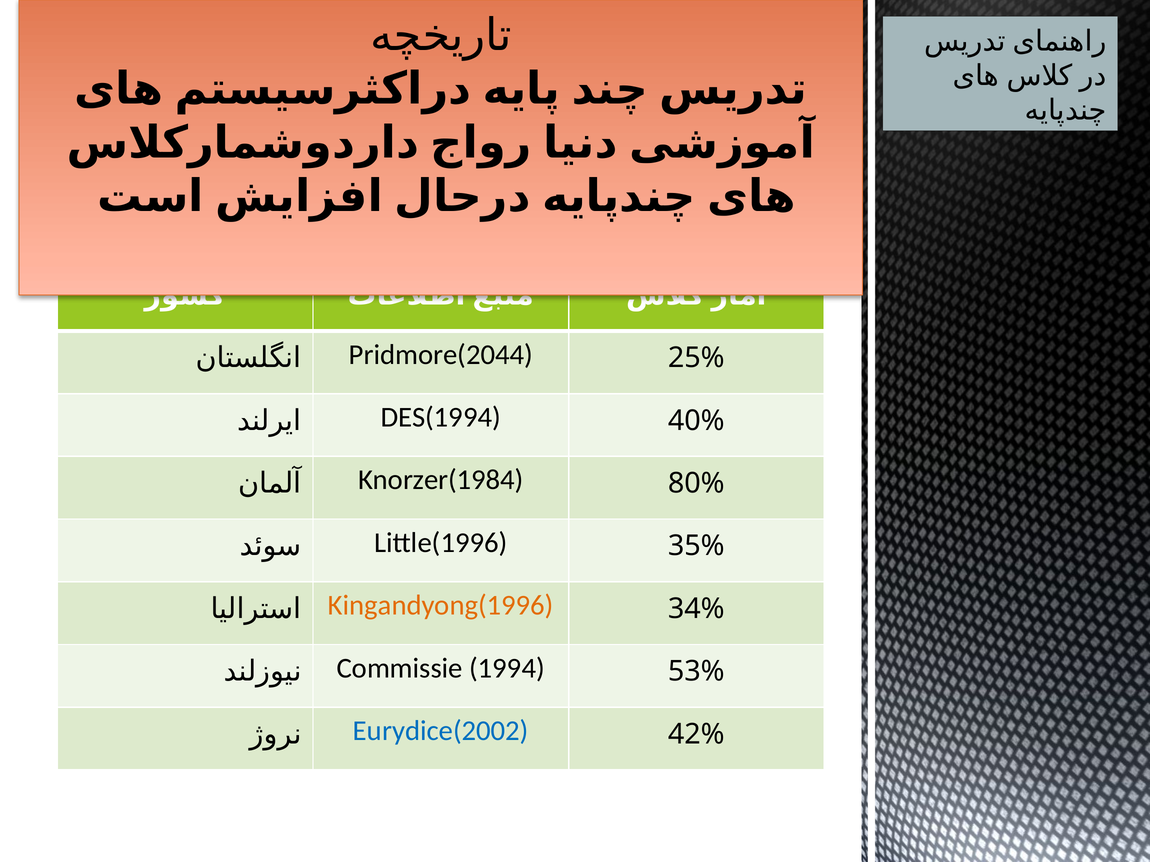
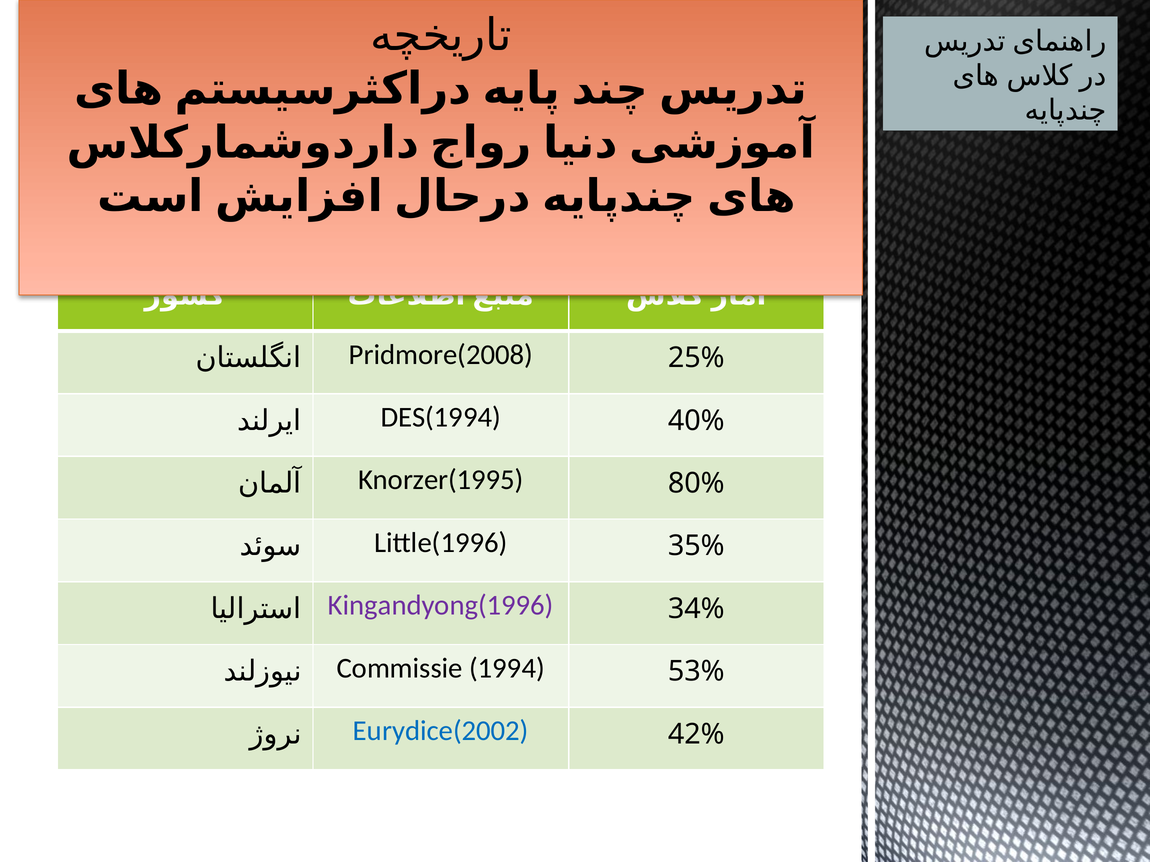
Pridmore(2044: Pridmore(2044 -> Pridmore(2008 (441, 355)
Knorzer(1984: Knorzer(1984 -> Knorzer(1995 (441, 480)
Kingandyong(1996 colour: orange -> purple (441, 606)
